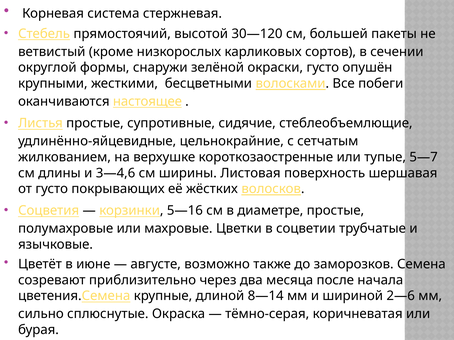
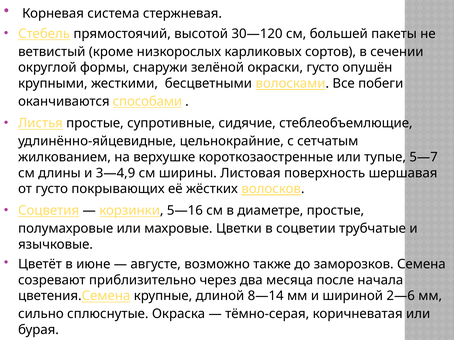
настоящее: настоящее -> способами (147, 102)
3—4,6: 3—4,6 -> 3—4,9 (116, 173)
